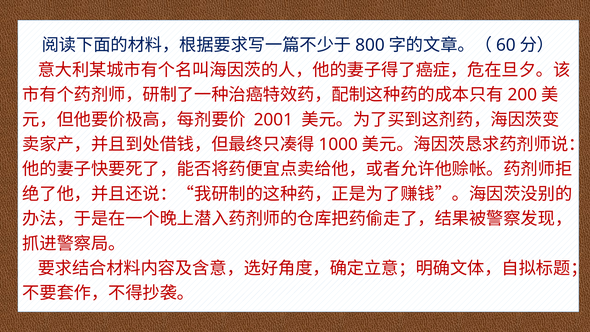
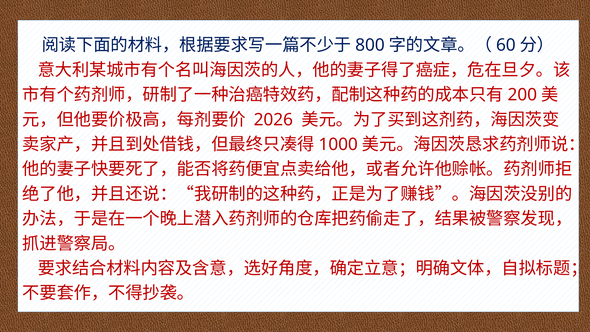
2001: 2001 -> 2026 (273, 120)
